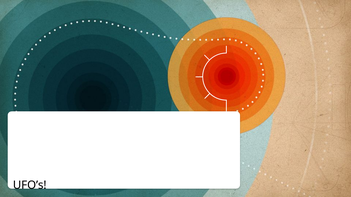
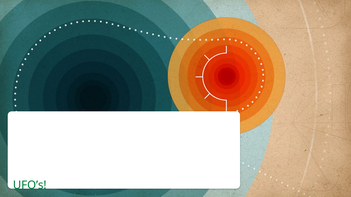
UFO’s colour: black -> green (30, 185)
